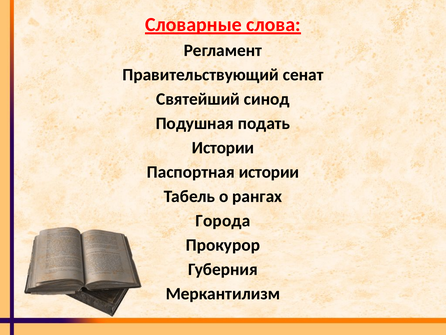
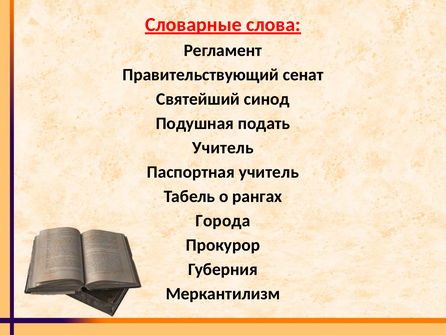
Истории: Истории -> Учитель (223, 148)
Паспортная истории: истории -> учитель (269, 172)
